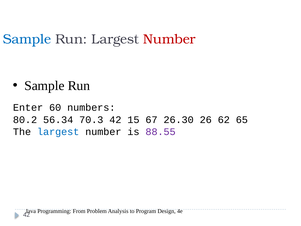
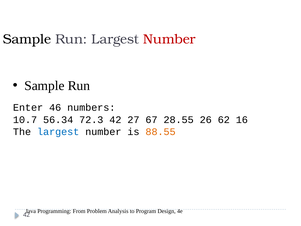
Sample colour: blue -> black (27, 39)
60: 60 -> 46 (55, 108)
80.2: 80.2 -> 10.7 (25, 120)
70.3: 70.3 -> 72.3 (91, 120)
15: 15 -> 27 (133, 120)
26.30: 26.30 -> 28.55 (179, 120)
65: 65 -> 16 (242, 120)
88.55 colour: purple -> orange (161, 132)
